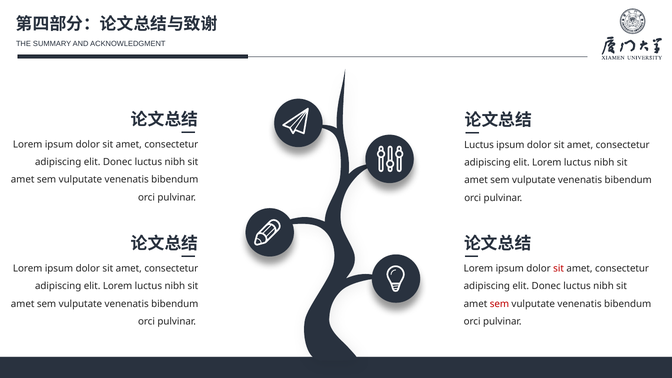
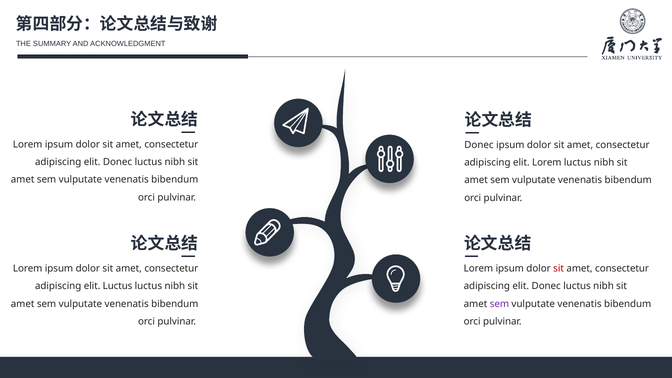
Luctus: Luctus -> Donec (479, 145)
Lorem: Lorem -> Luctus (118, 286)
sem colour: red -> purple (499, 304)
